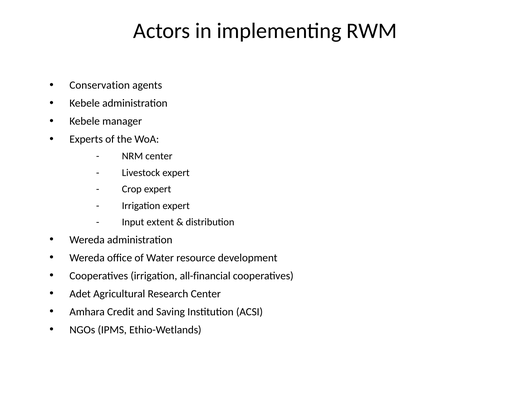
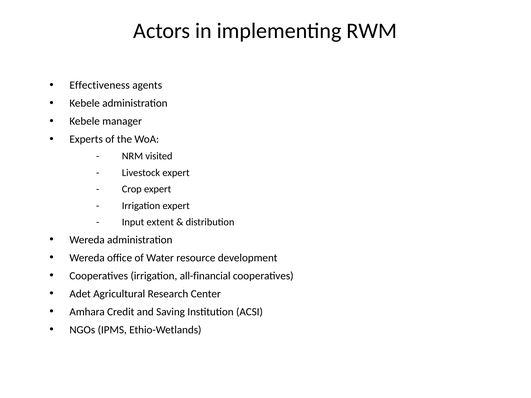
Conservation: Conservation -> Effectiveness (100, 85)
NRM center: center -> visited (159, 156)
